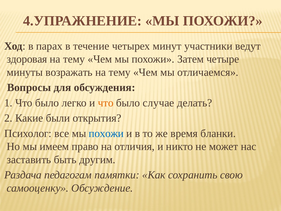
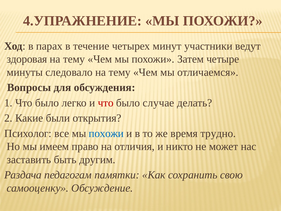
возражать: возражать -> следовало (69, 72)
что colour: orange -> red (106, 103)
бланки: бланки -> трудно (218, 133)
